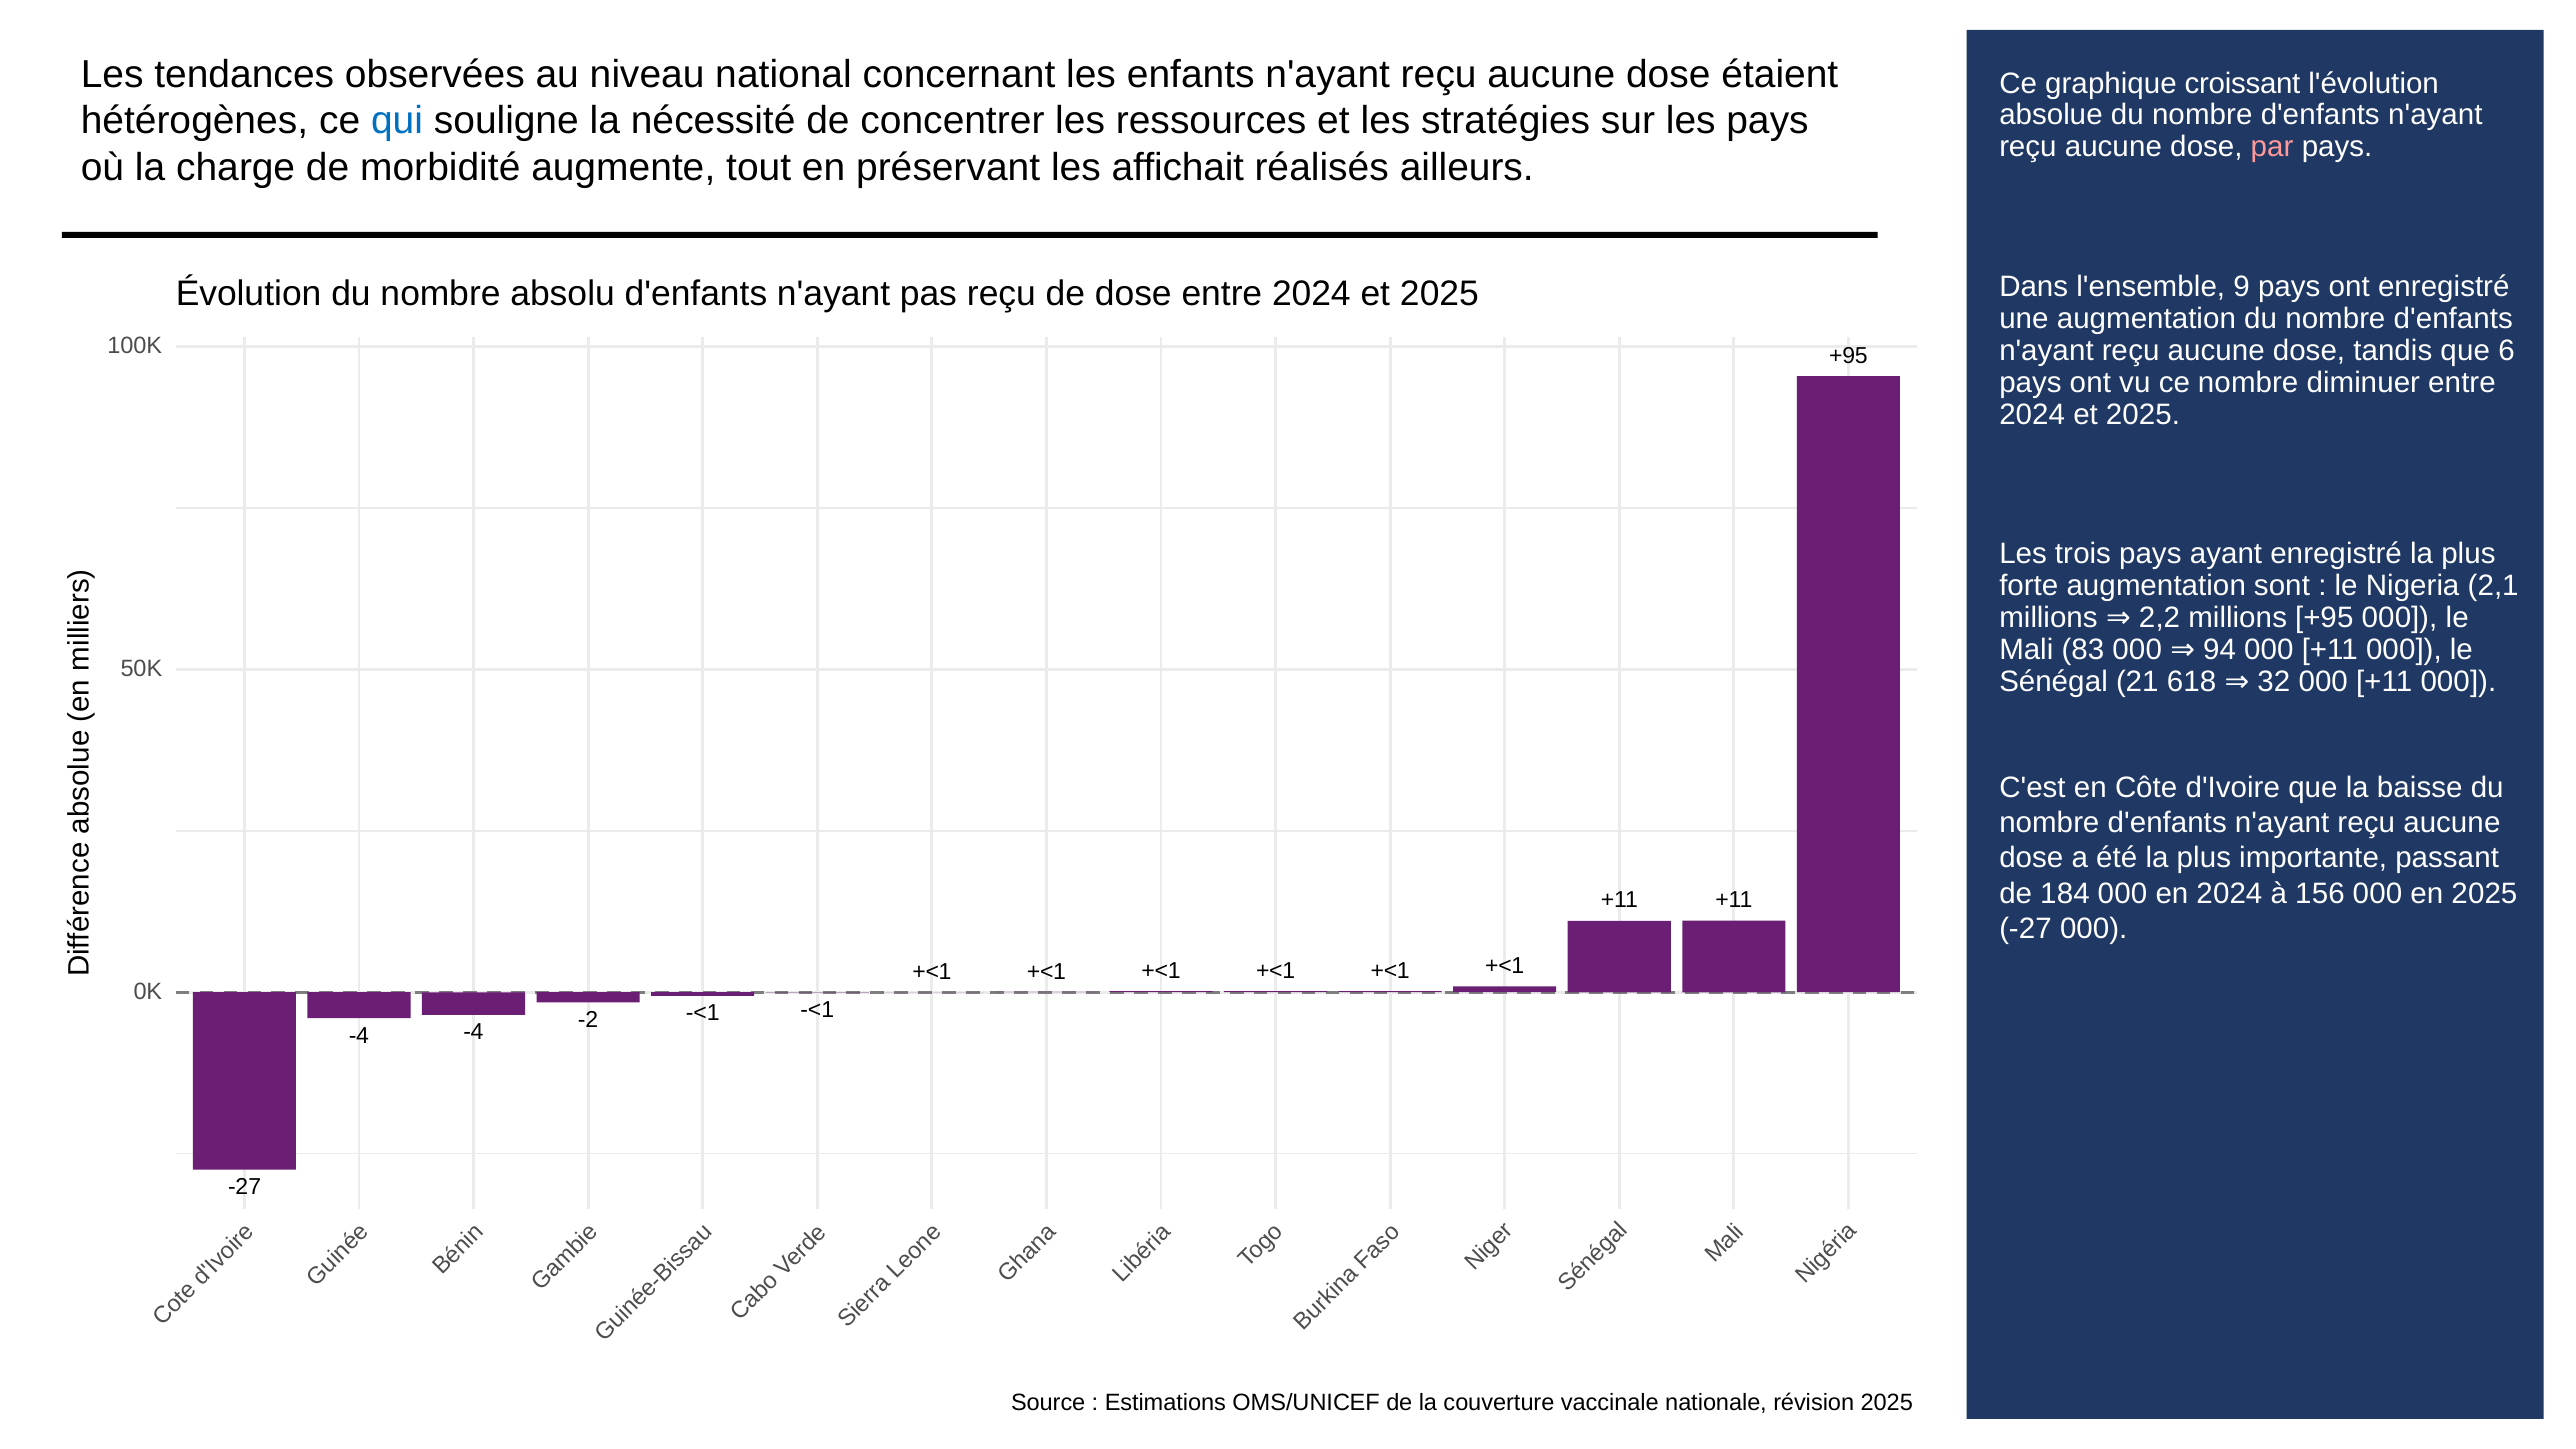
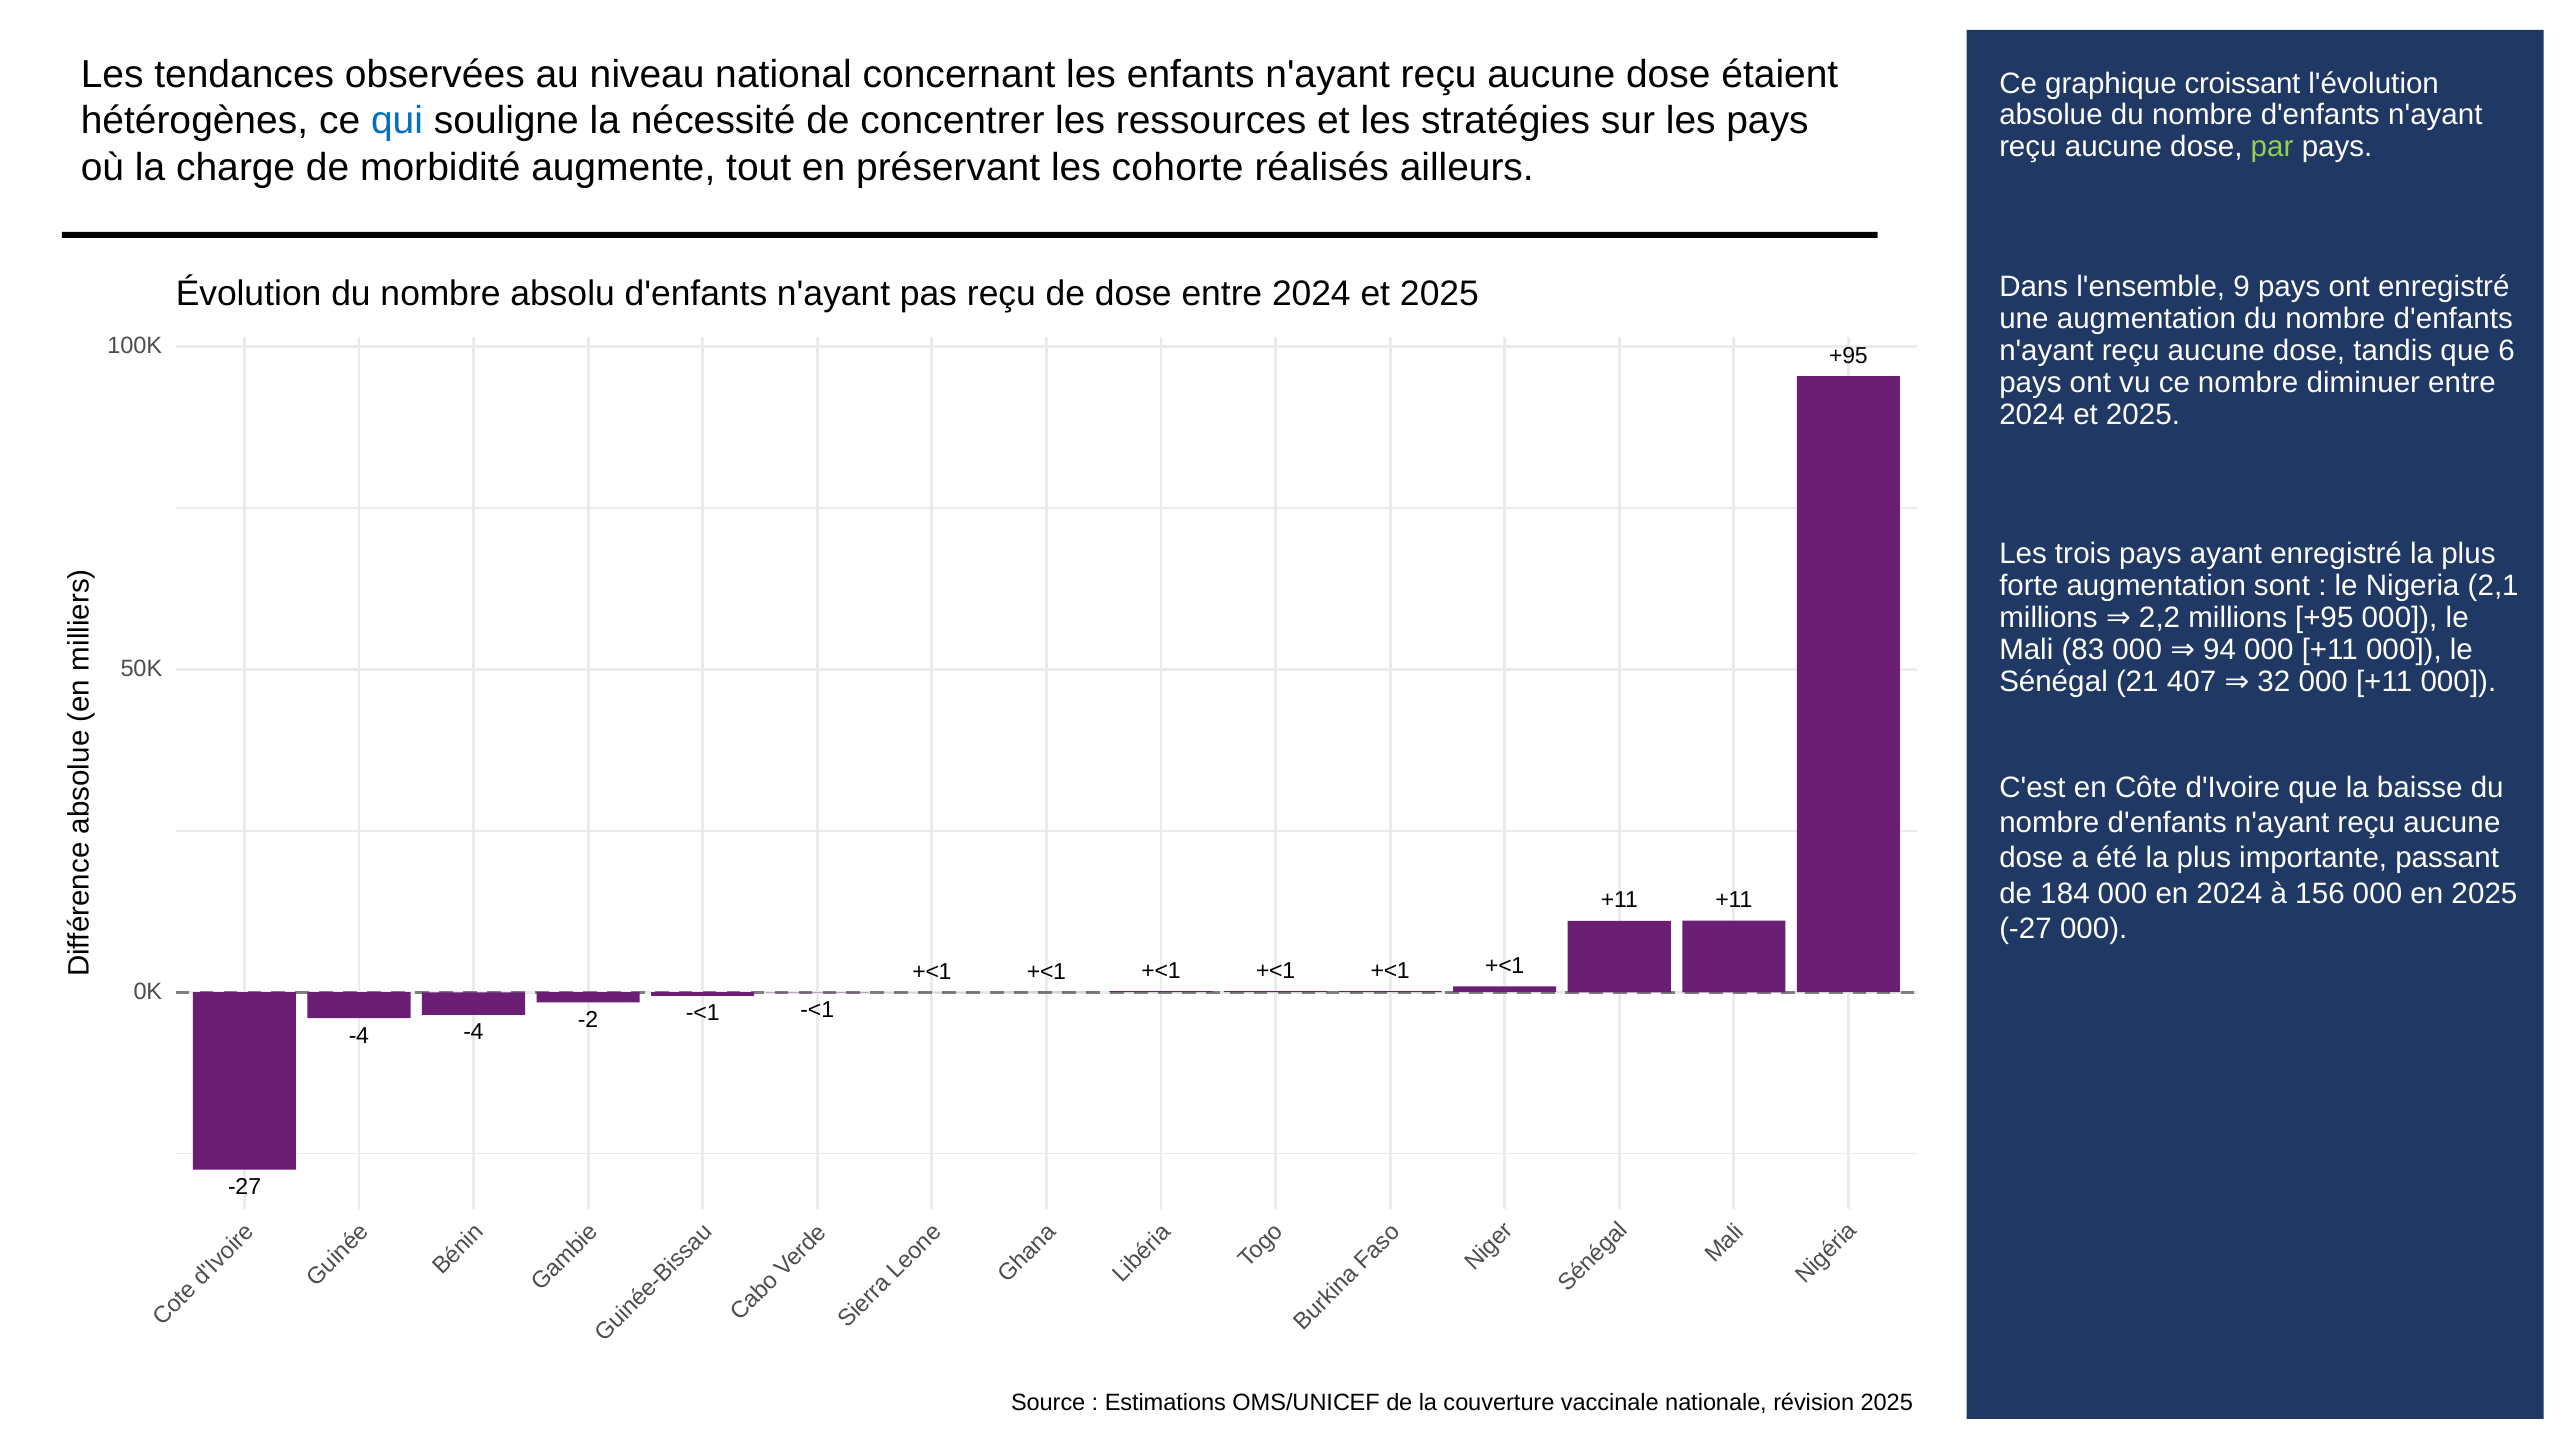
par colour: pink -> light green (2272, 147)
affichait: affichait -> cohorte (1178, 168)
618: 618 -> 407 (2192, 682)
